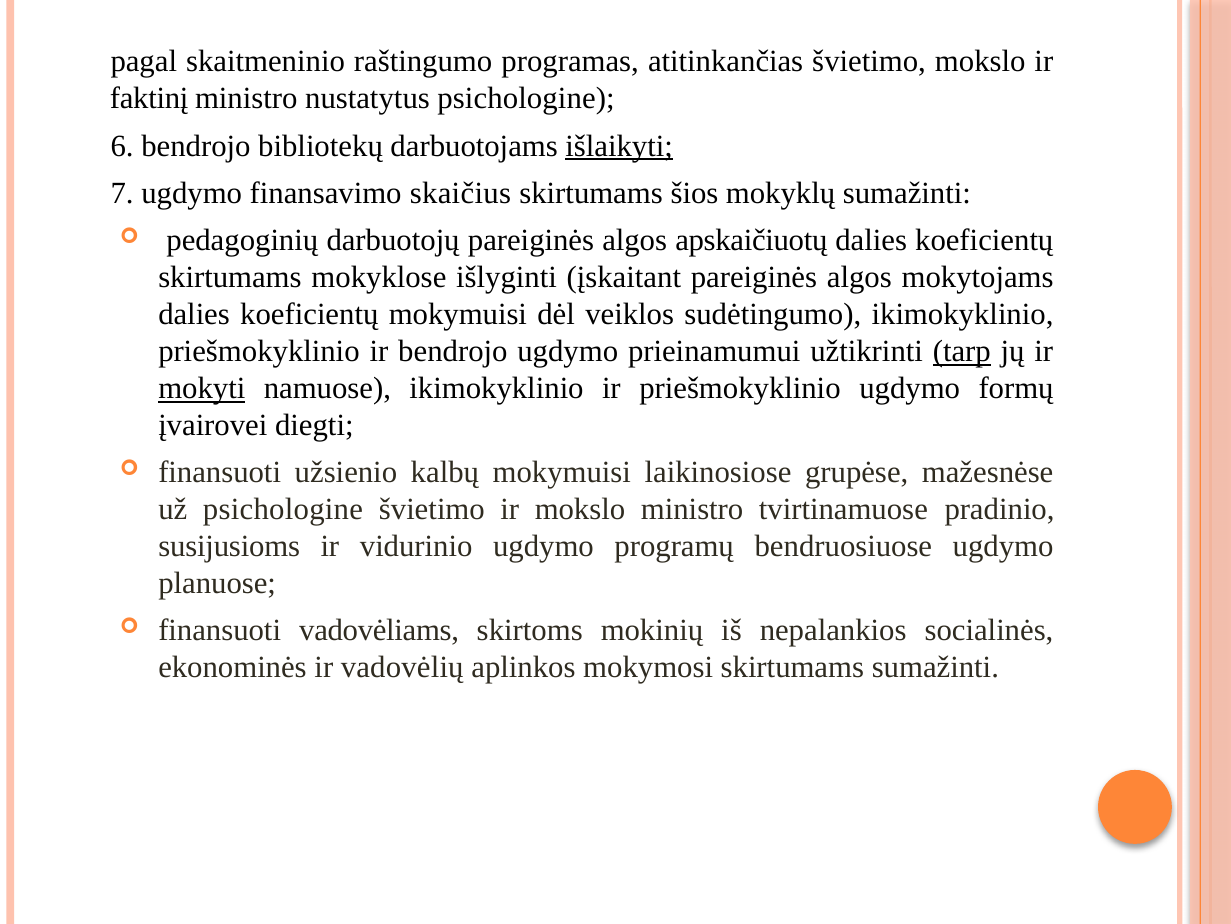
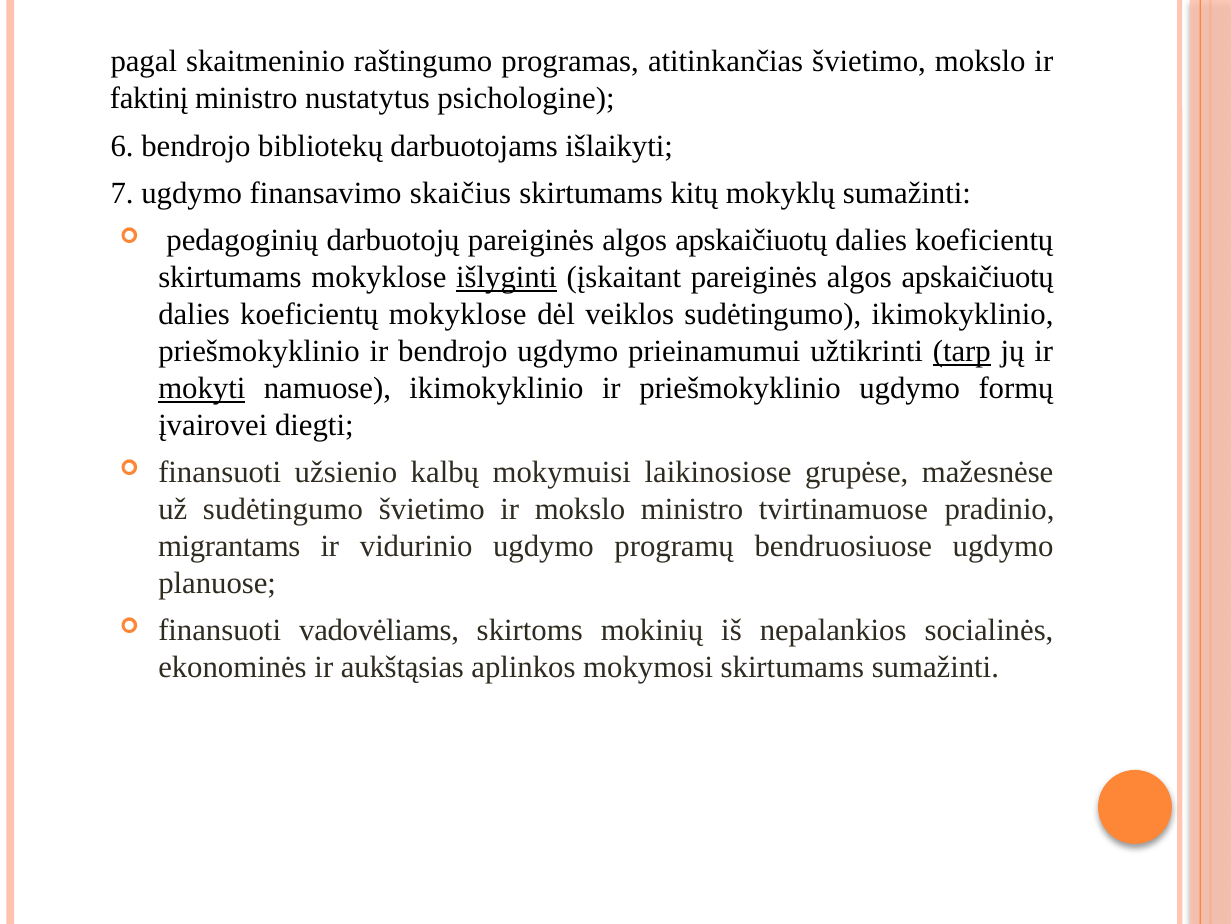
išlaikyti underline: present -> none (619, 146)
šios: šios -> kitų (694, 193)
išlyginti underline: none -> present (507, 277)
įskaitant pareiginės algos mokytojams: mokytojams -> apskaičiuotų (978, 277)
koeficientų mokymuisi: mokymuisi -> mokyklose (458, 314)
už psichologine: psichologine -> sudėtingumo (283, 509)
susijusioms: susijusioms -> migrantams (229, 546)
vadovėlių: vadovėlių -> aukštąsias (402, 667)
